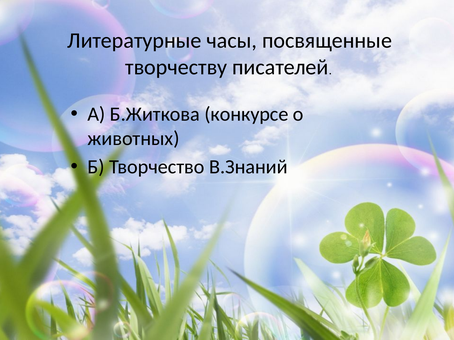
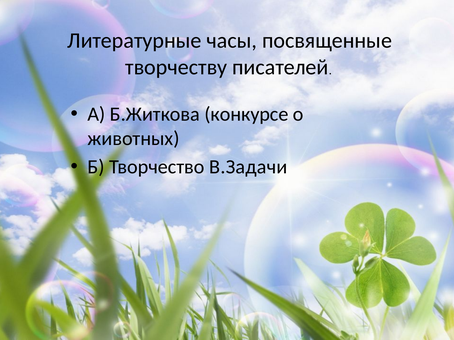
В.Знаний: В.Знаний -> В.Задачи (248, 167)
